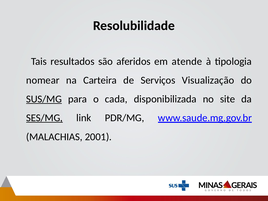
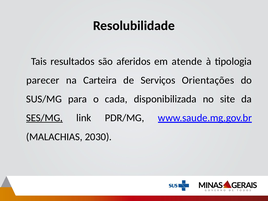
nomear: nomear -> parecer (43, 80)
Visualização: Visualização -> Orientações (208, 80)
SUS/MG underline: present -> none (44, 99)
2001: 2001 -> 2030 (98, 137)
